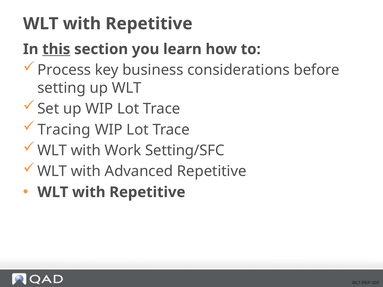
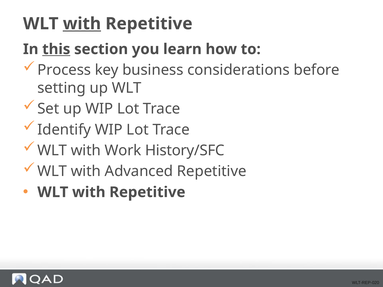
with underline: none -> present (82, 24)
Tracing: Tracing -> Identify (64, 130)
Setting/SFC: Setting/SFC -> History/SFC (185, 151)
